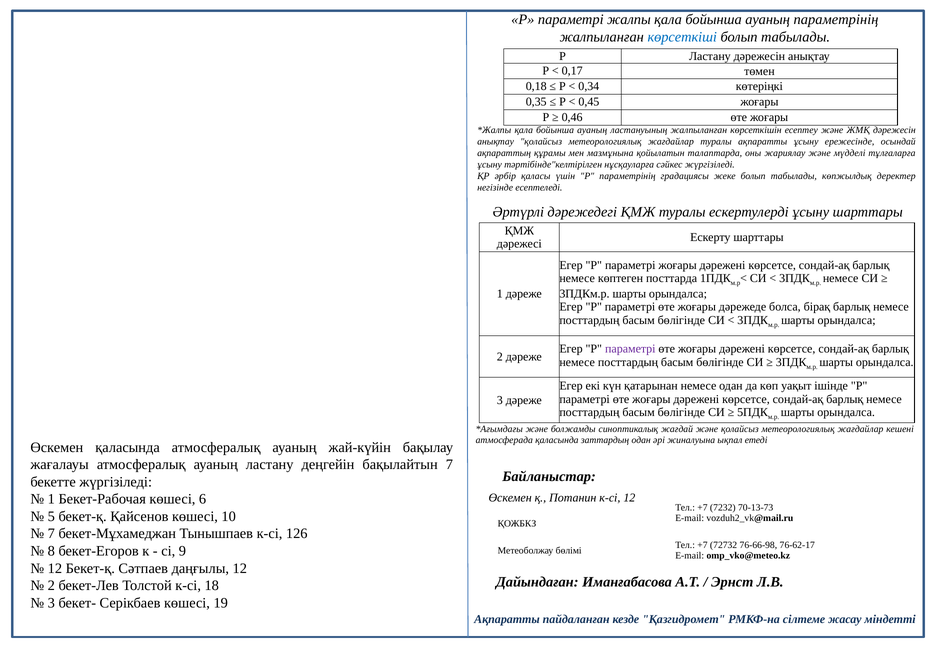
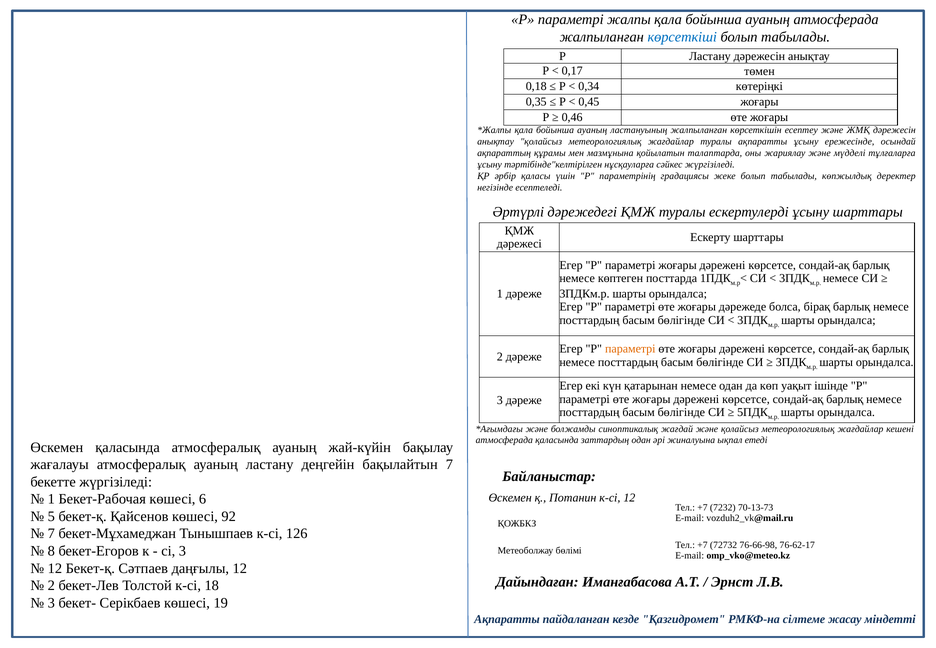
ауаның параметрінің: параметрінің -> атмосферада (836, 20)
параметрі colour: purple -> orange (630, 349)
10: 10 -> 92 (229, 516)
сі 9: 9 -> 3 (182, 551)
